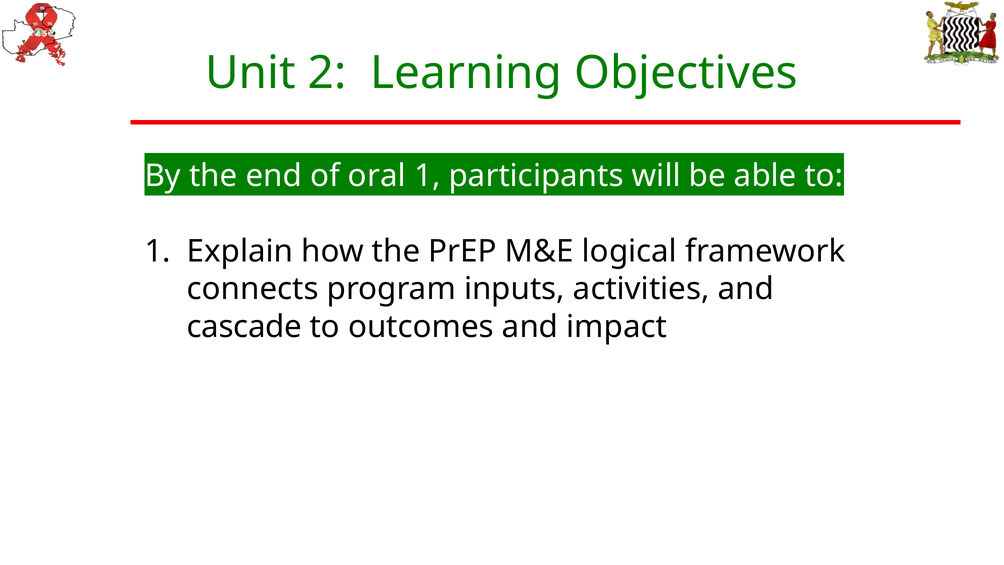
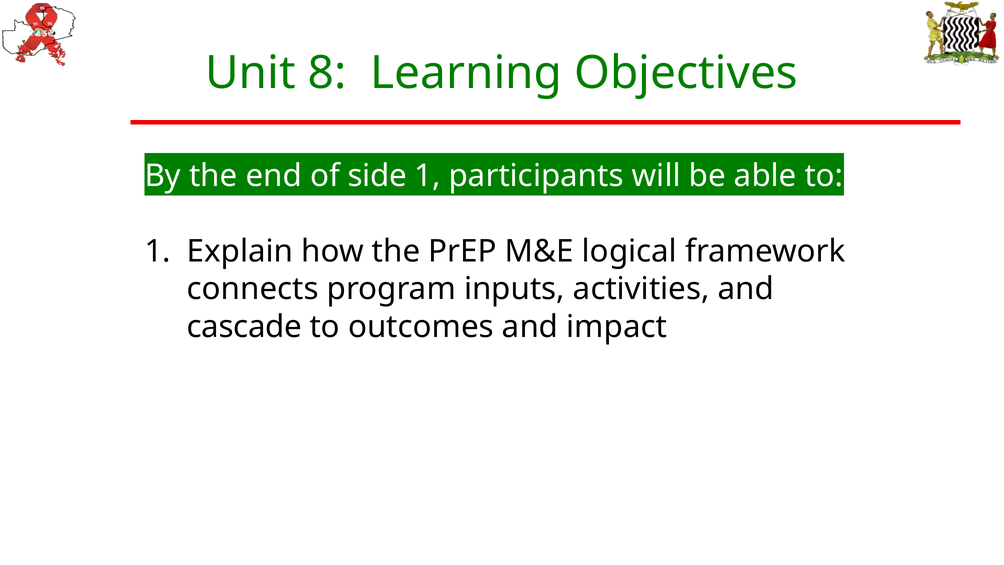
2: 2 -> 8 (327, 73)
oral: oral -> side (377, 176)
